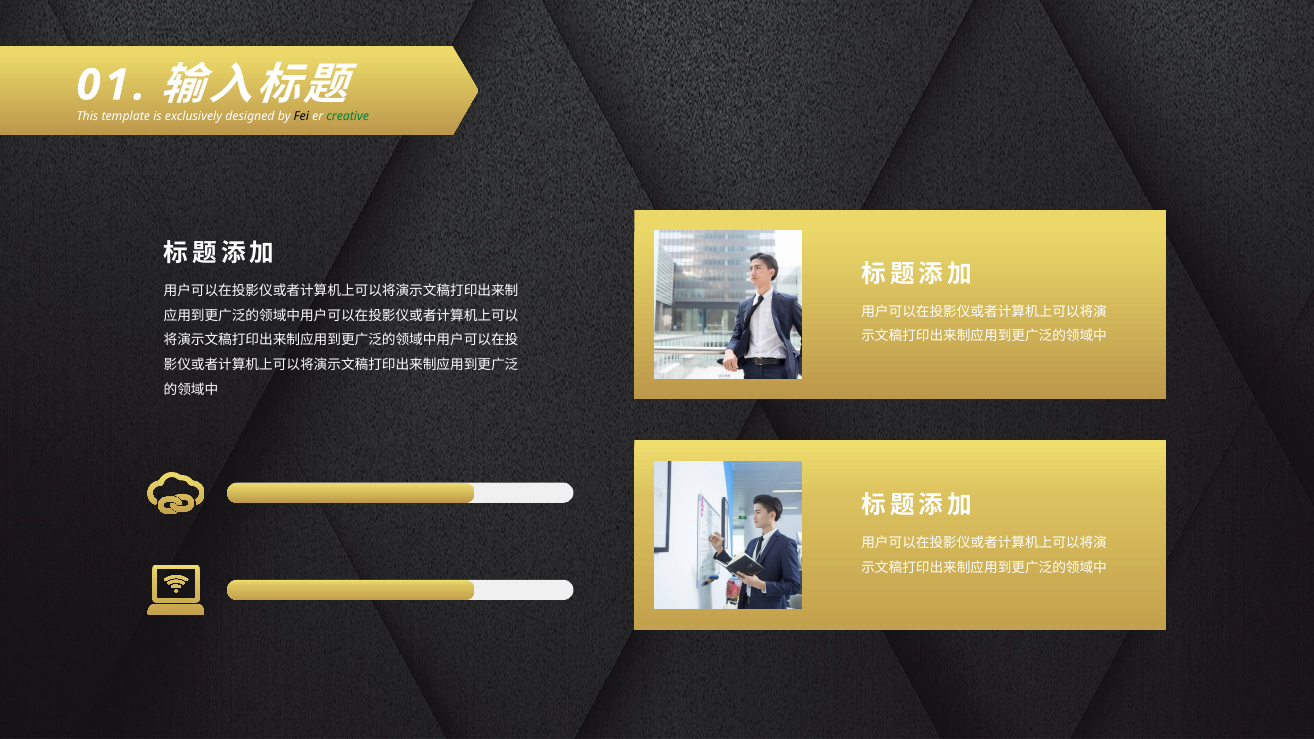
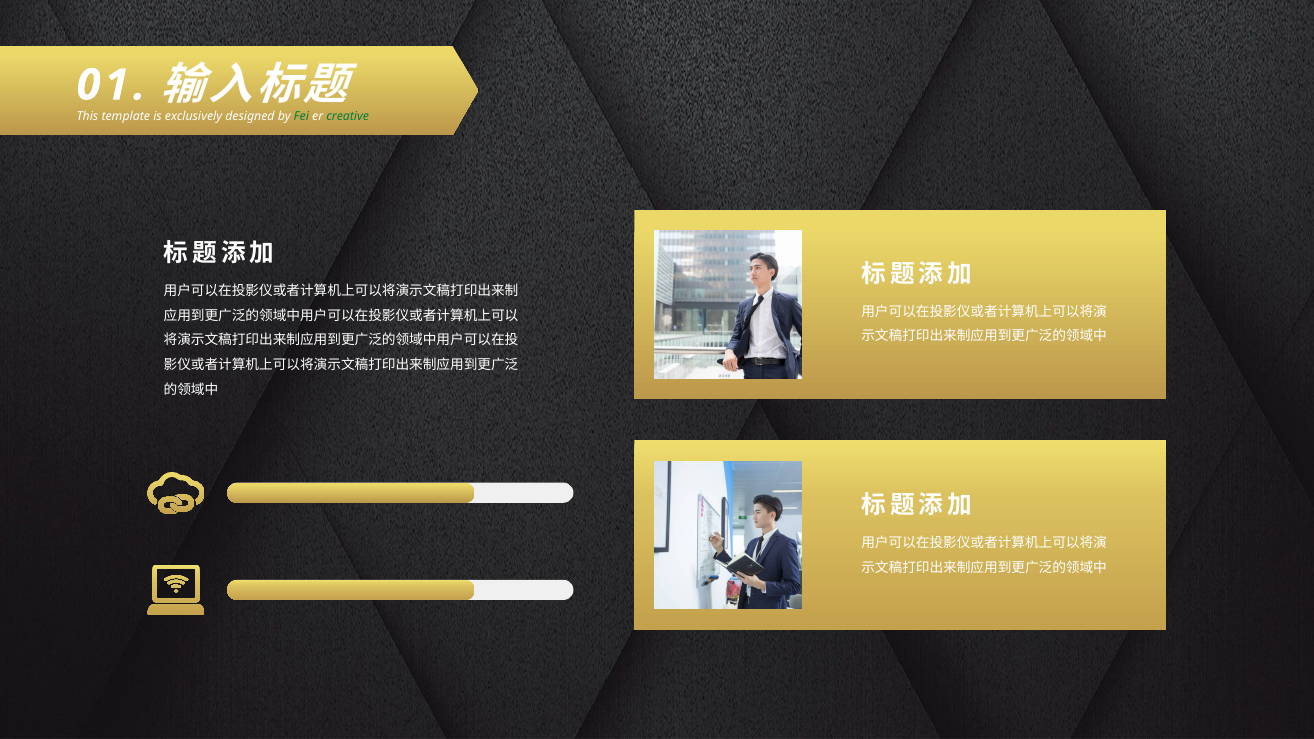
Fei colour: black -> green (301, 116)
